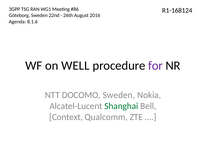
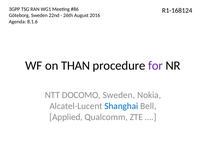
WELL: WELL -> THAN (76, 65)
Shanghai colour: green -> blue (121, 106)
Context: Context -> Applied (66, 117)
